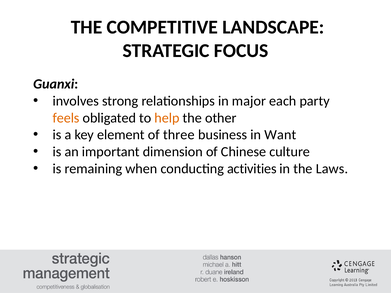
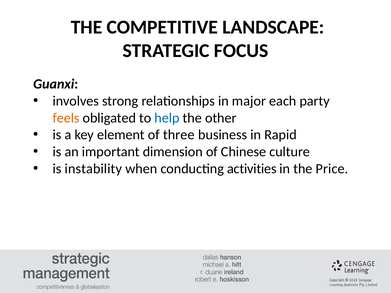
help colour: orange -> blue (167, 118)
Want: Want -> Rapid (280, 135)
remaining: remaining -> instability (93, 169)
Laws: Laws -> Price (332, 169)
